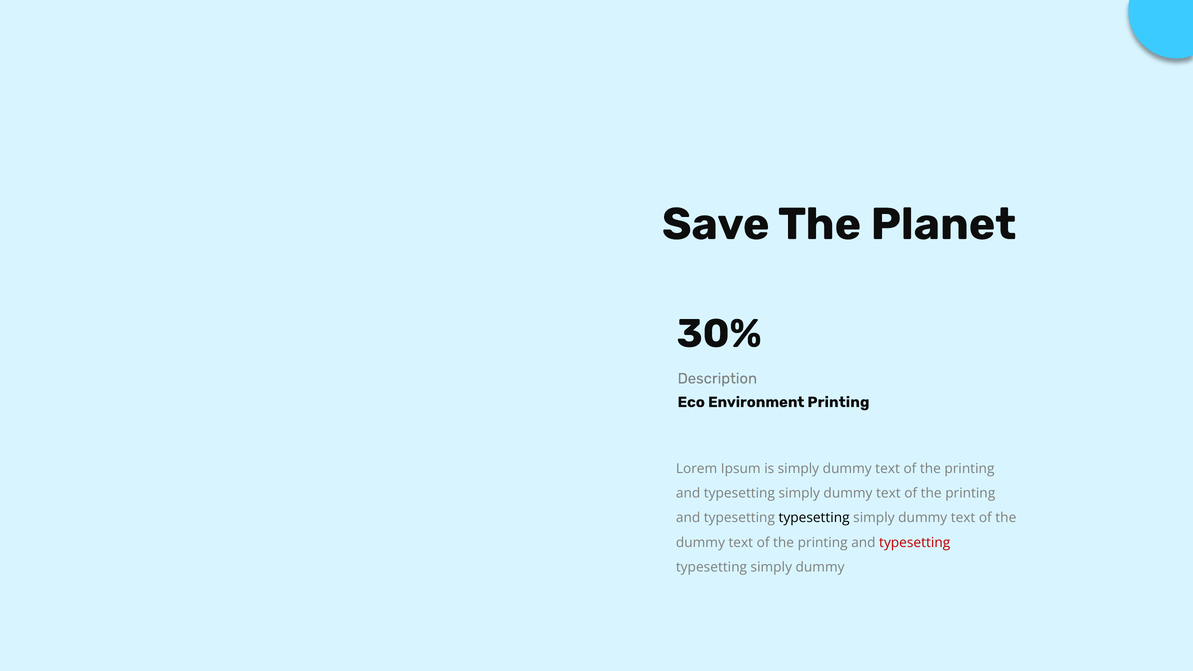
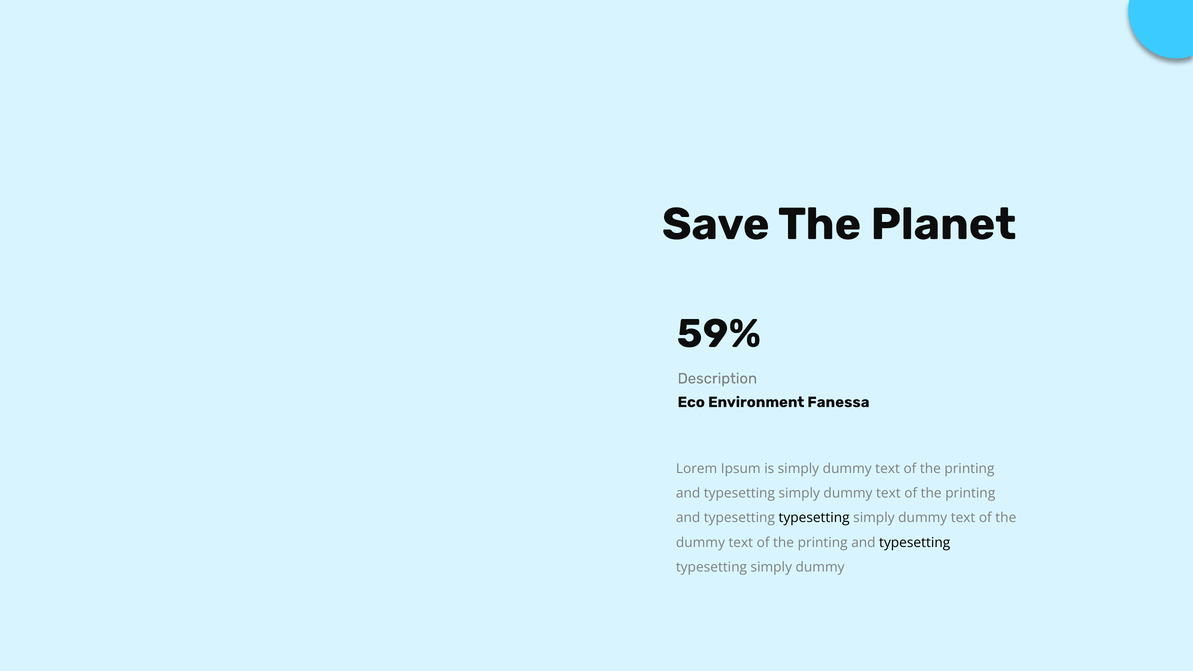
30%: 30% -> 59% (719, 334)
Environment Printing: Printing -> Fanessa (838, 402)
typesetting colour: red -> black (915, 543)
